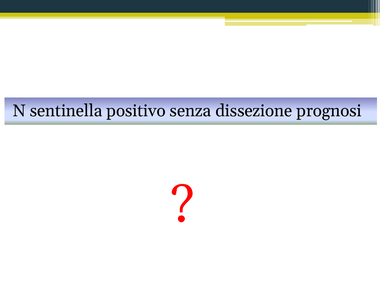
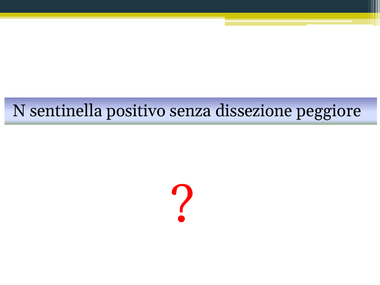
prognosi: prognosi -> peggiore (329, 111)
